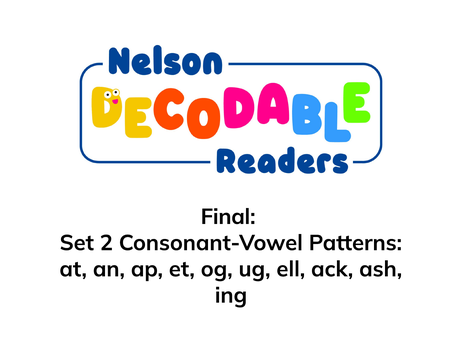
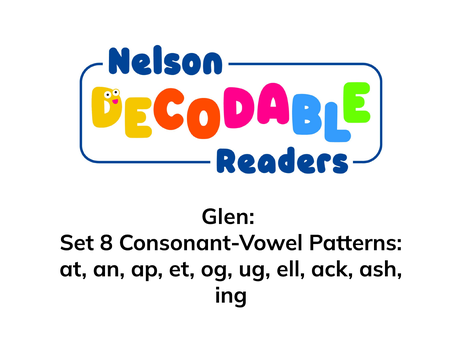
Final: Final -> Glen (228, 216)
2: 2 -> 8 (106, 243)
